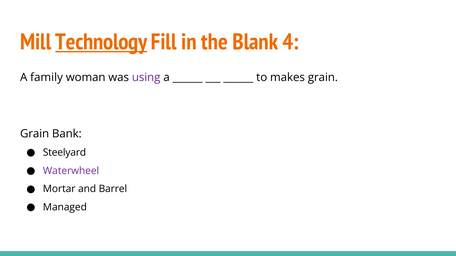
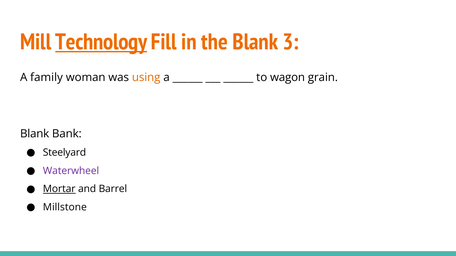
4: 4 -> 3 (291, 42)
using colour: purple -> orange (146, 77)
makes: makes -> wagon (288, 77)
Grain: Grain -> Blank (35, 134)
Mortar underline: none -> present (59, 189)
Managed: Managed -> Millstone (65, 207)
